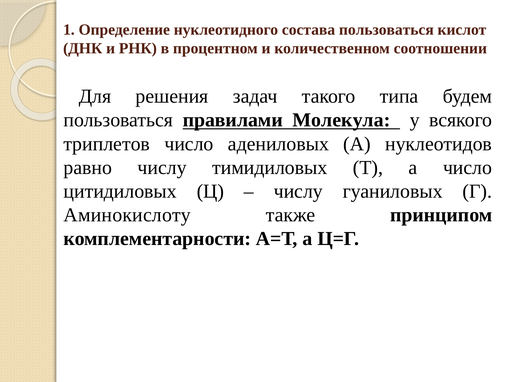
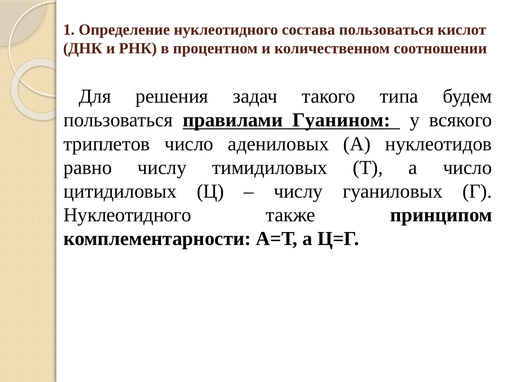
Молекула: Молекула -> Гуанином (341, 120)
Аминокислоту: Аминокислоту -> Нуклеотидного (127, 215)
